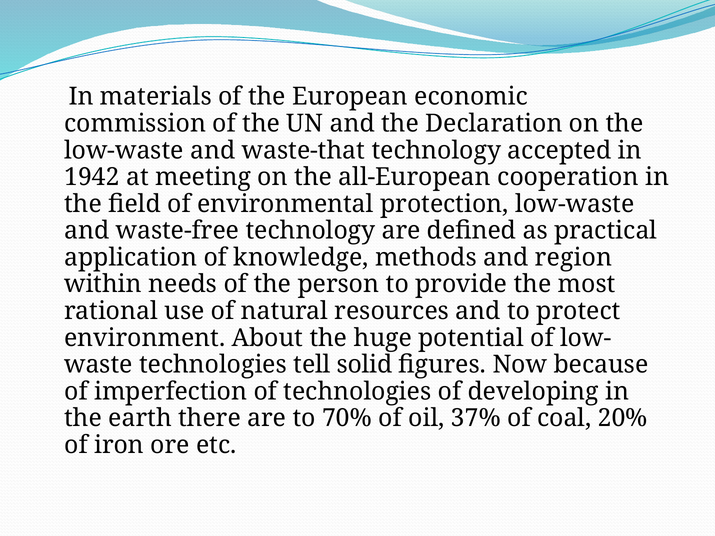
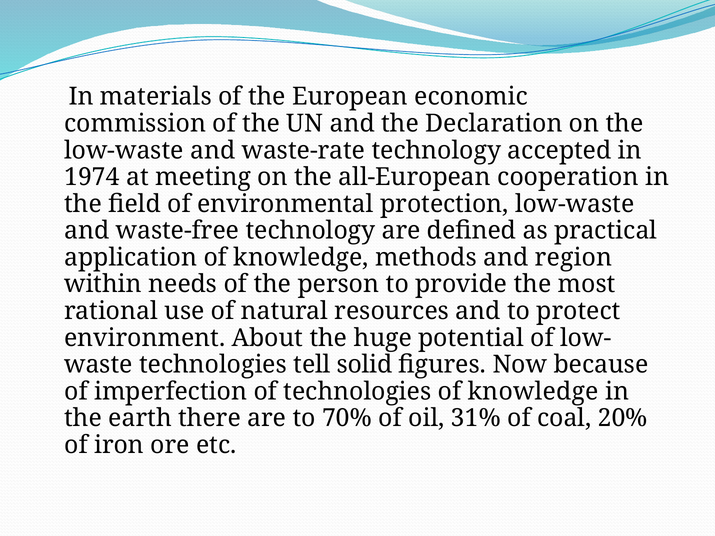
waste-that: waste-that -> waste-rate (303, 150)
1942: 1942 -> 1974 (92, 177)
technologies of developing: developing -> knowledge (533, 392)
37%: 37% -> 31% (476, 418)
